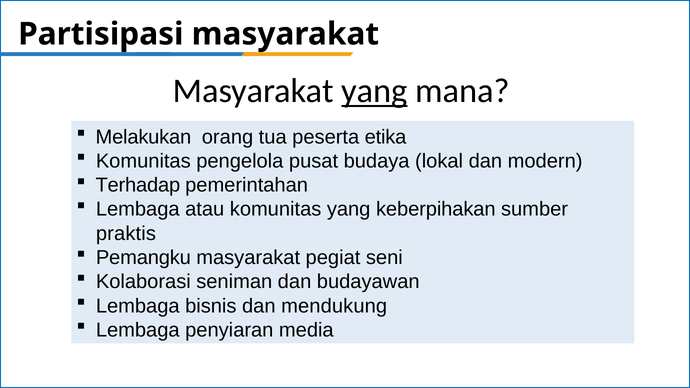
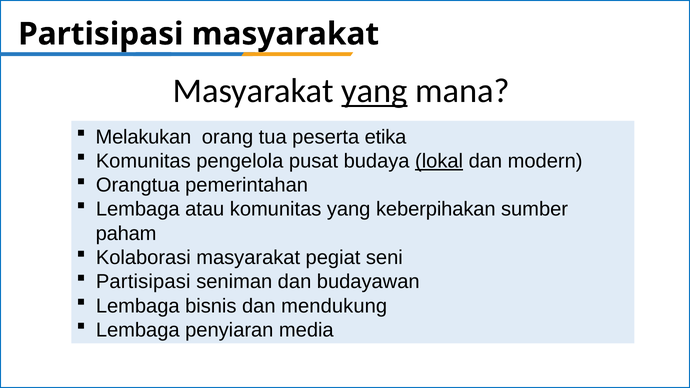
lokal underline: none -> present (439, 161)
Terhadap: Terhadap -> Orangtua (138, 185)
praktis: praktis -> paham (126, 234)
Pemangku: Pemangku -> Kolaborasi (143, 258)
Kolaborasi: Kolaborasi -> Partisipasi (143, 282)
